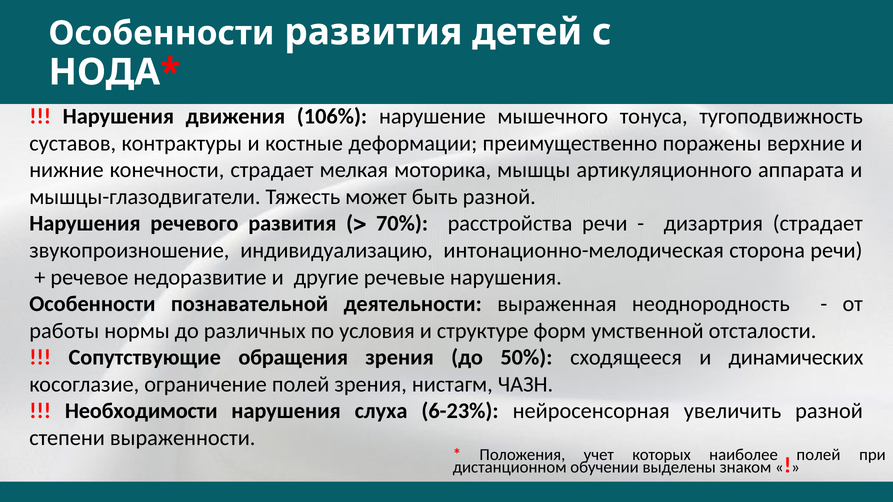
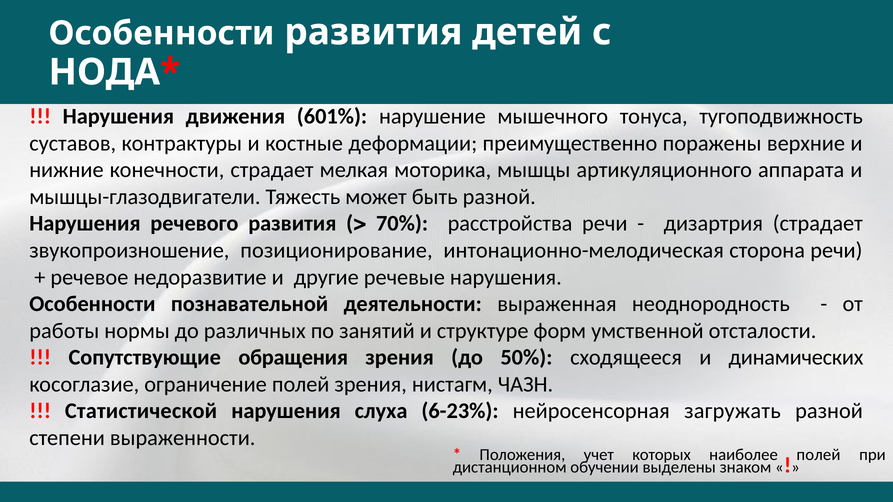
106%: 106% -> 601% (332, 117)
индивидуализацию: индивидуализацию -> позиционирование (336, 251)
условия: условия -> занятий (377, 331)
Необходимости: Необходимости -> Статистической (141, 411)
увеличить: увеличить -> загружать (732, 411)
